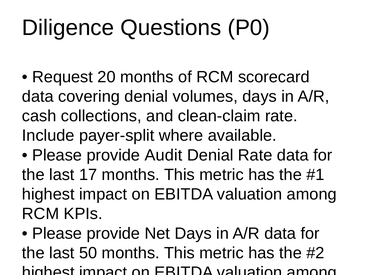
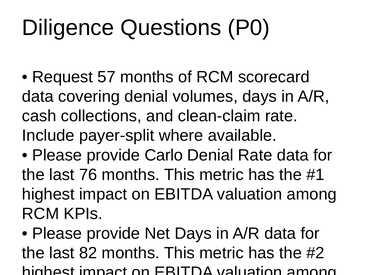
20: 20 -> 57 (107, 77)
Audit: Audit -> Carlo (164, 155)
17: 17 -> 76 (88, 175)
50: 50 -> 82 (88, 253)
